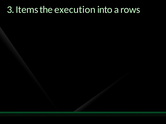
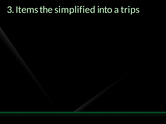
execution: execution -> simplified (75, 10)
rows: rows -> trips (130, 10)
